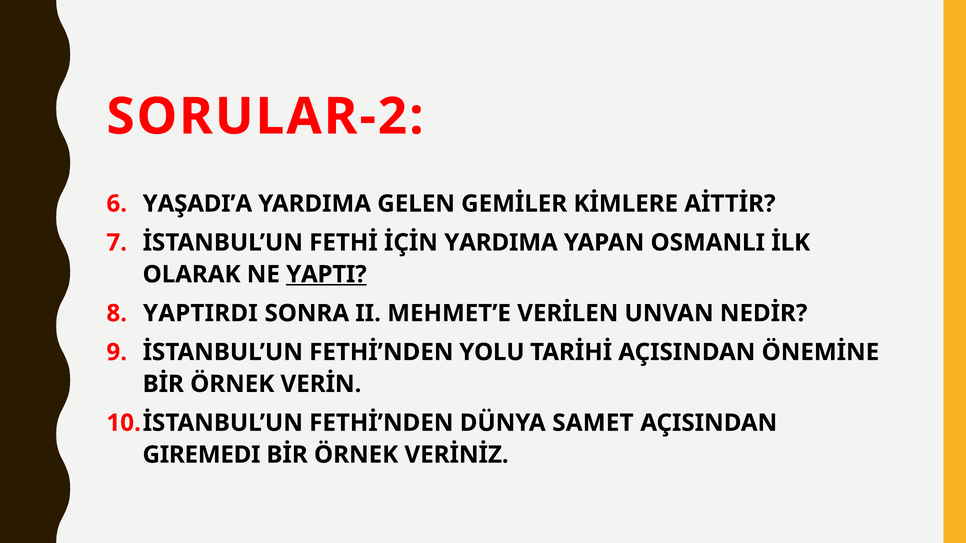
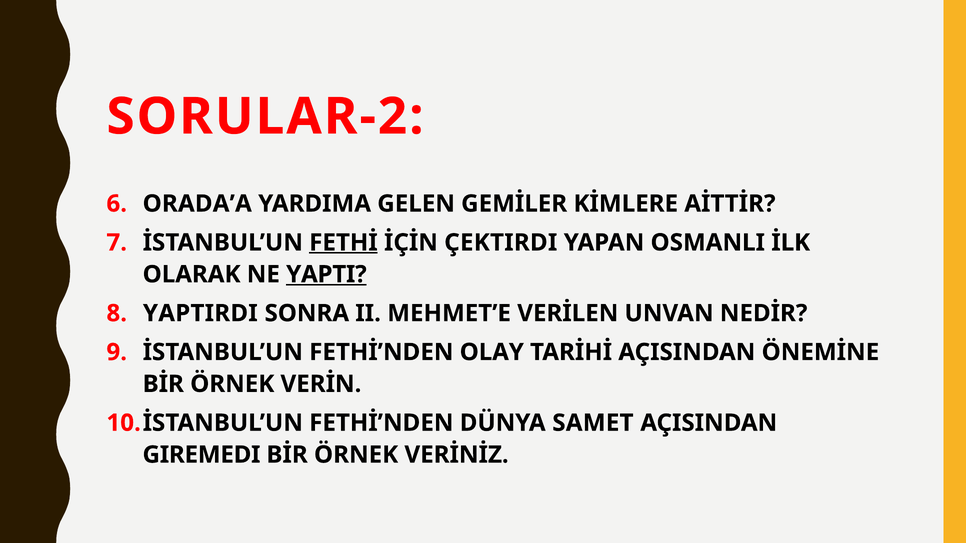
YAŞADI’A: YAŞADI’A -> ORADA’A (197, 204)
FETHİ underline: none -> present (343, 243)
İÇİN YARDIMA: YARDIMA -> ÇEKTIRDI (501, 243)
YOLU: YOLU -> OLAY (492, 352)
